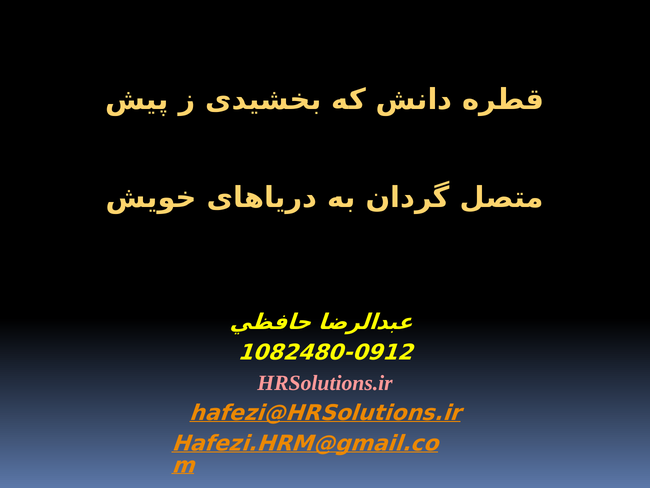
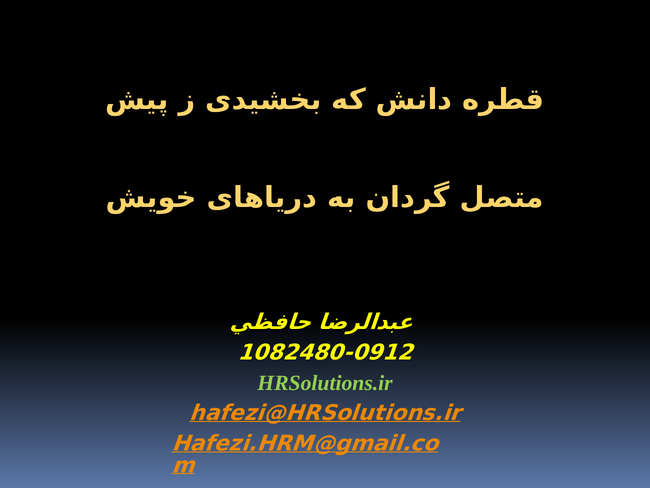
HRSolutions.ir colour: pink -> light green (325, 383)
